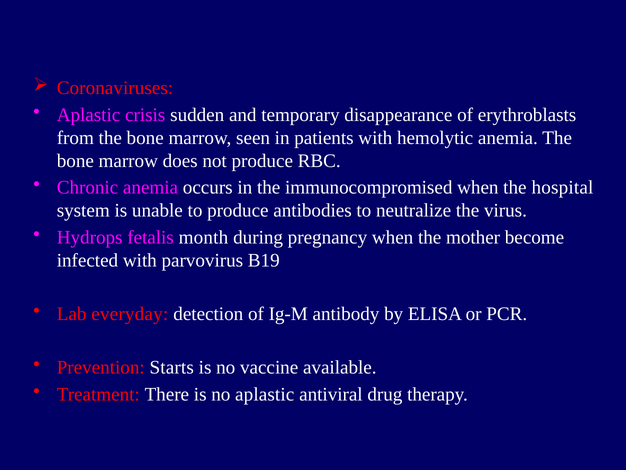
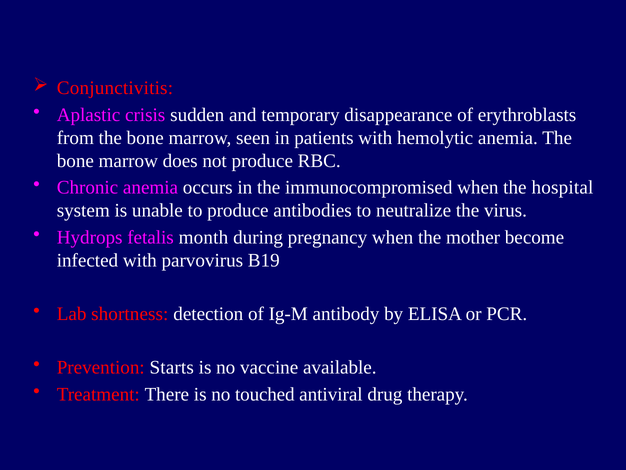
Coronaviruses: Coronaviruses -> Conjunctivitis (115, 88)
everyday: everyday -> shortness (130, 314)
no aplastic: aplastic -> touched (265, 394)
